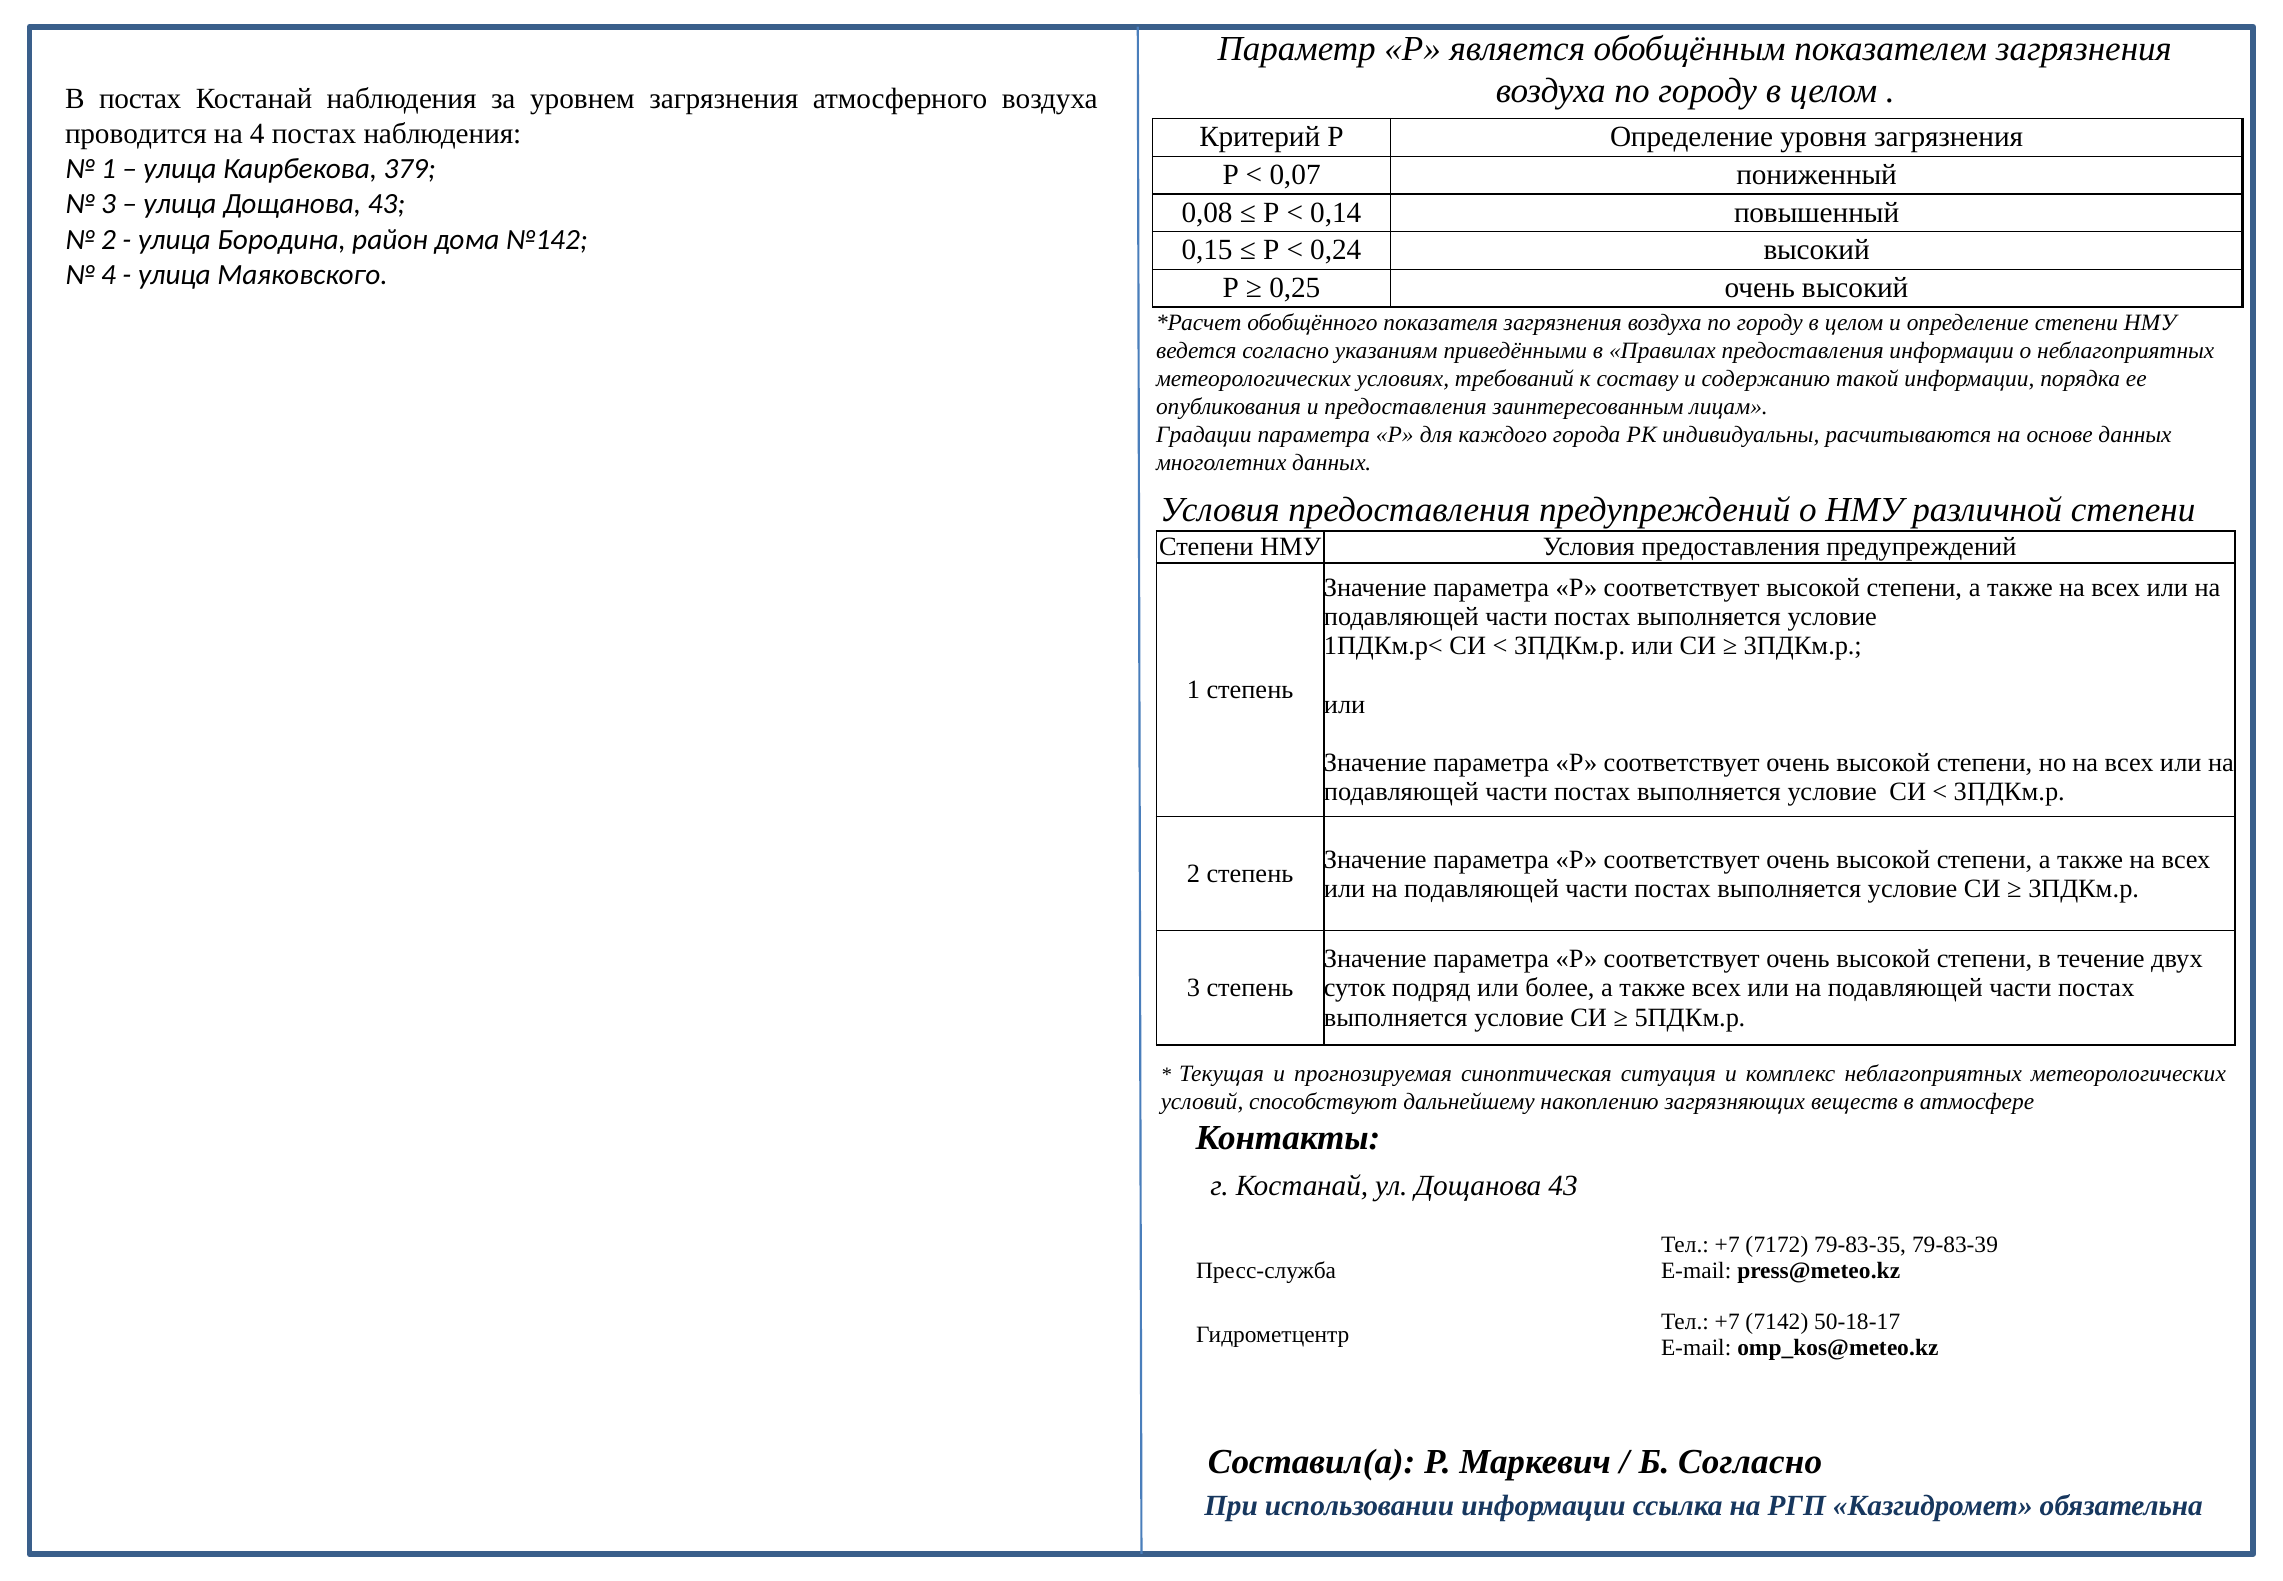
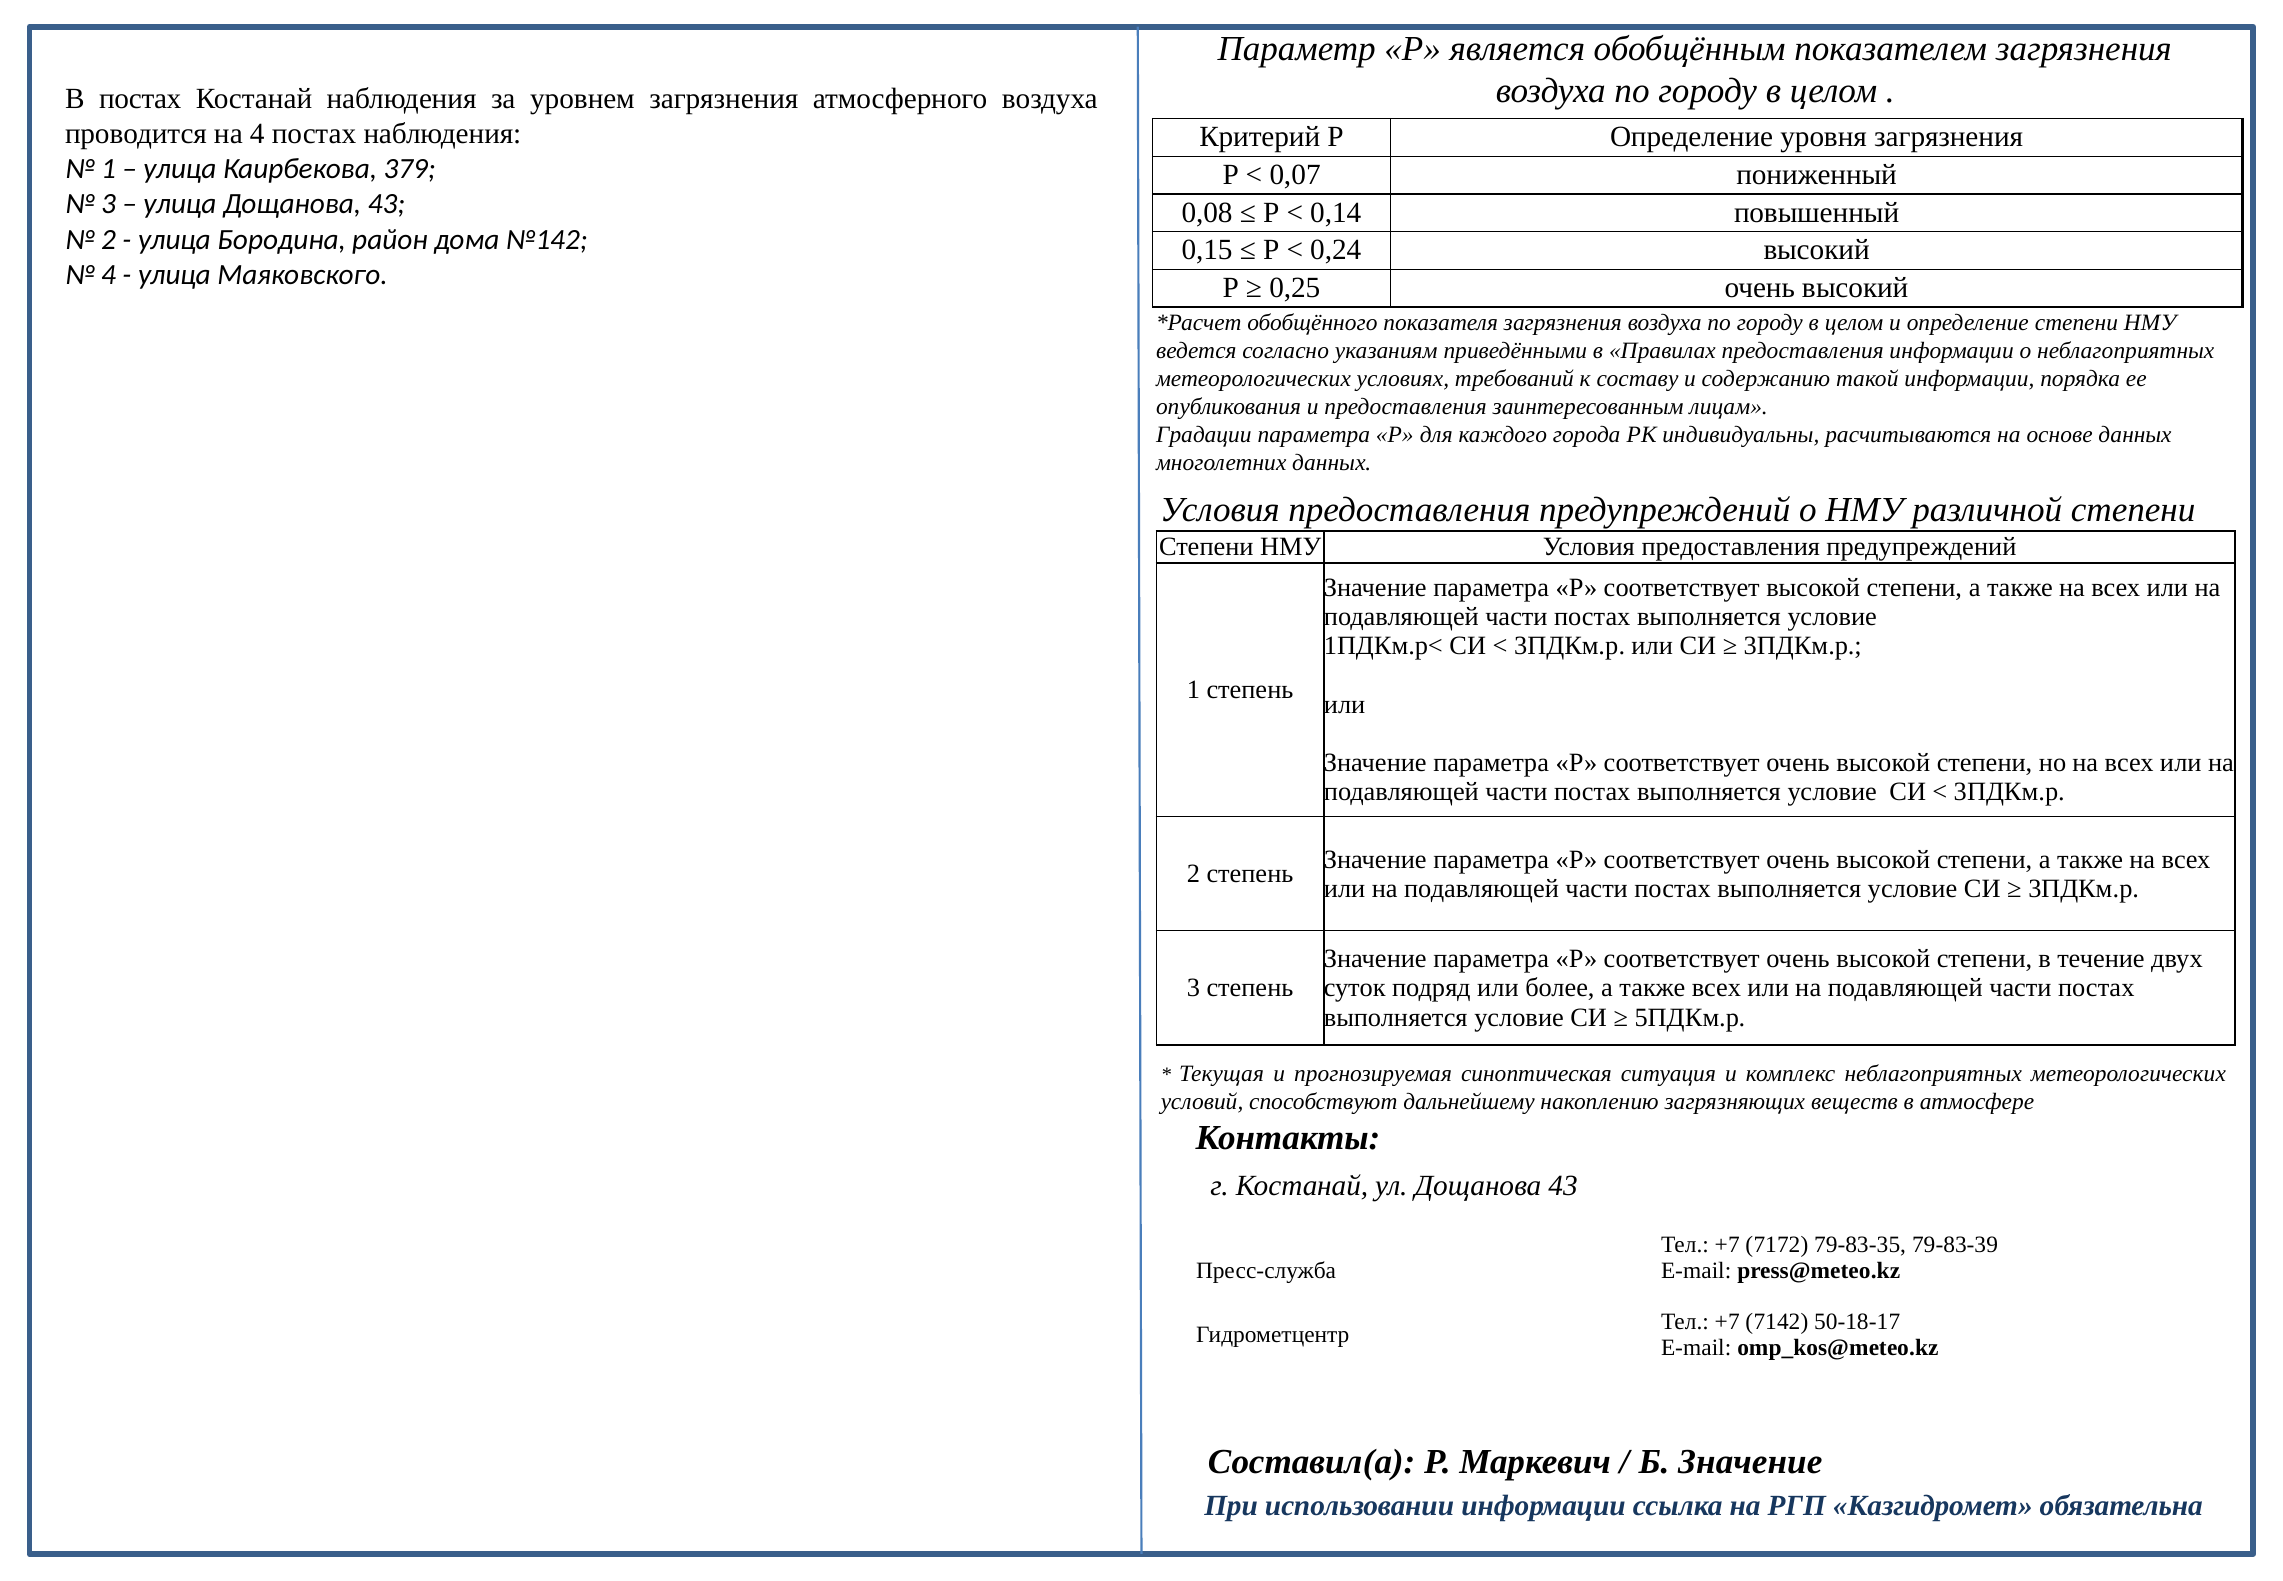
Б Согласно: Согласно -> Значение (1750, 1461)
